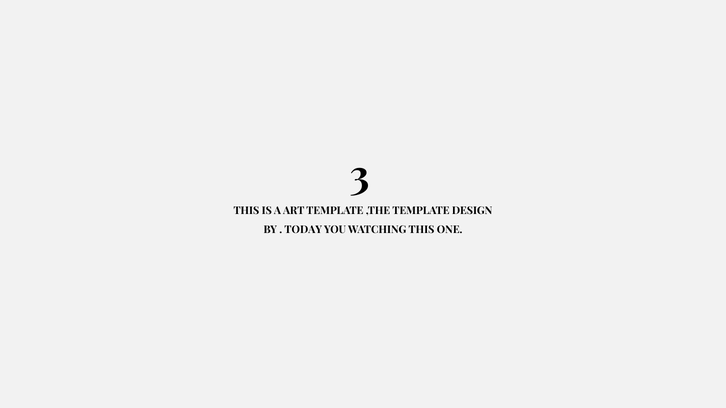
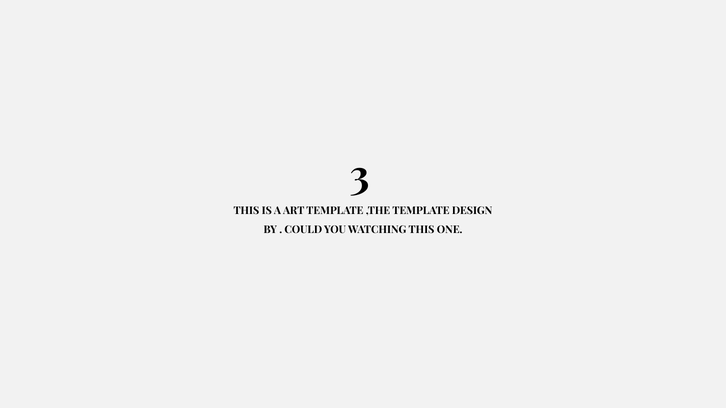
TODAY: TODAY -> COULD (303, 230)
